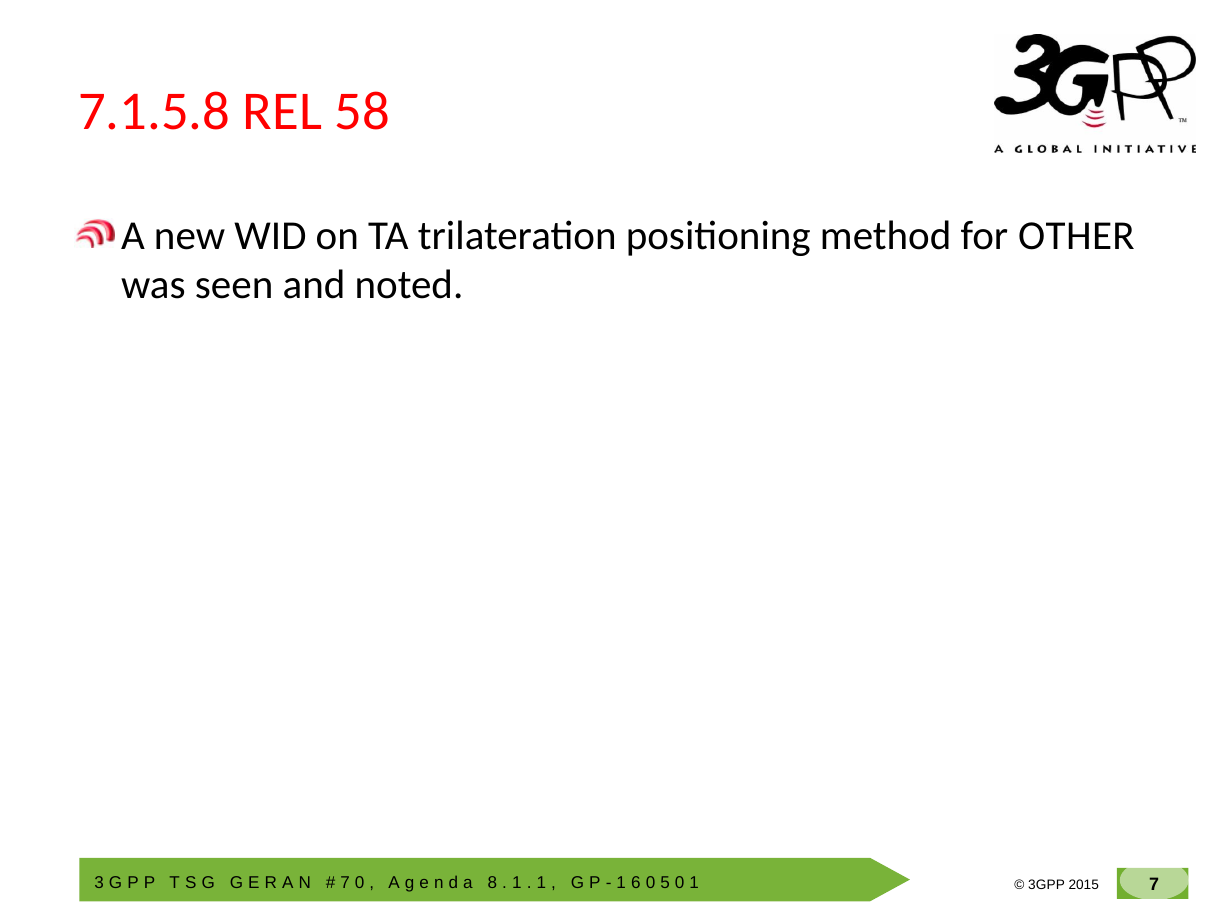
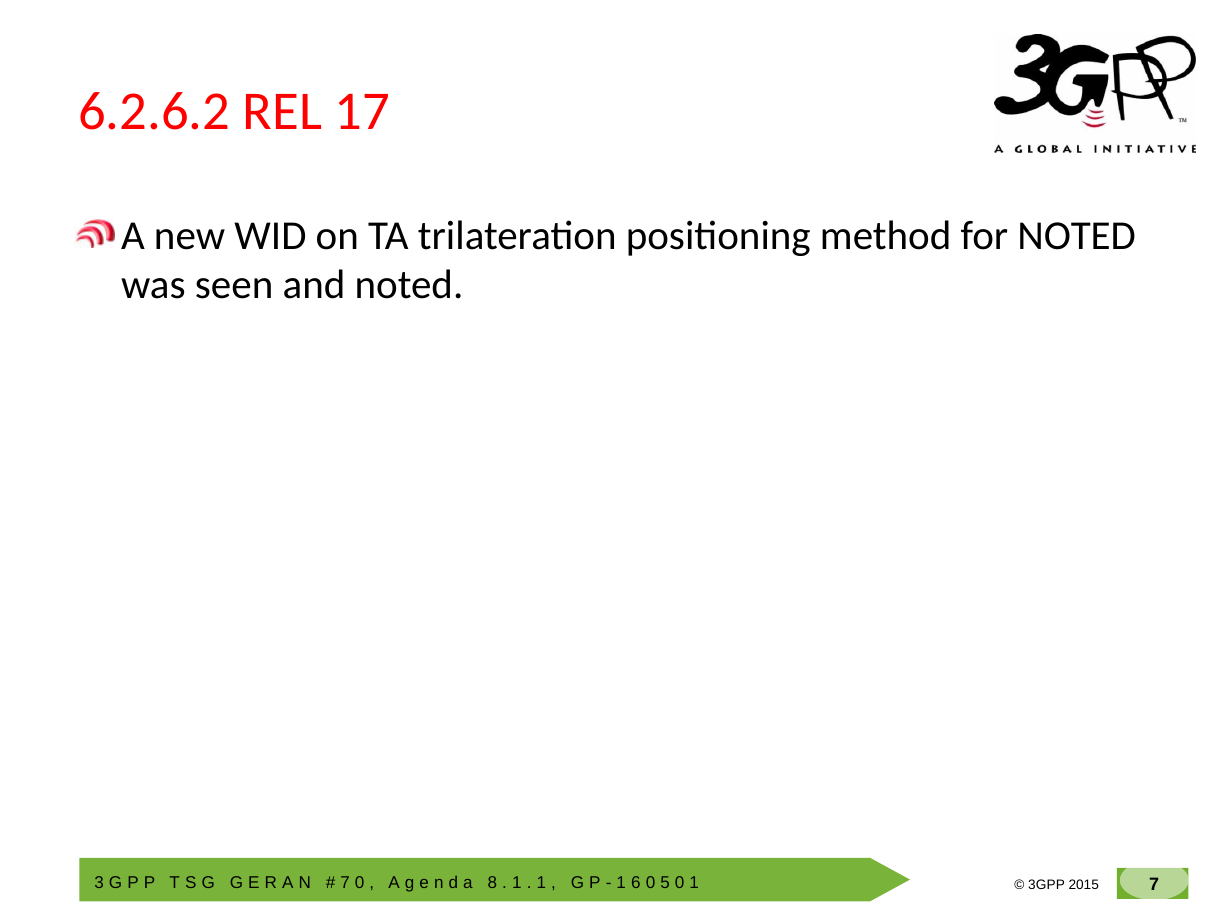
7.1.5.8: 7.1.5.8 -> 6.2.6.2 (154, 111)
58: 58 -> 17 (362, 111)
for OTHER: OTHER -> NOTED (1077, 236)
